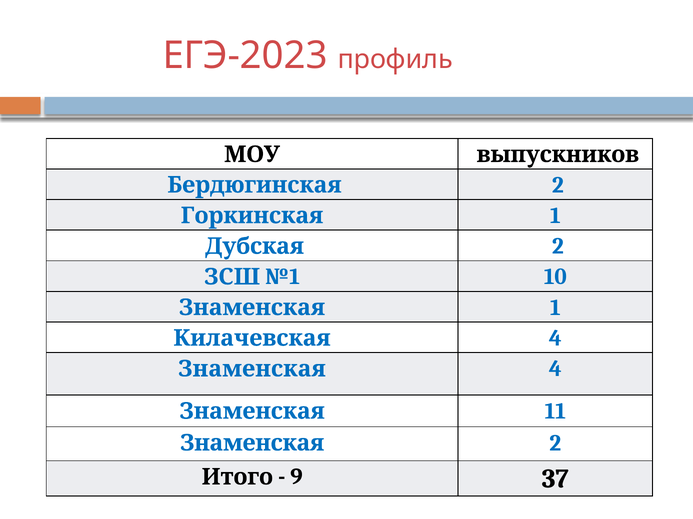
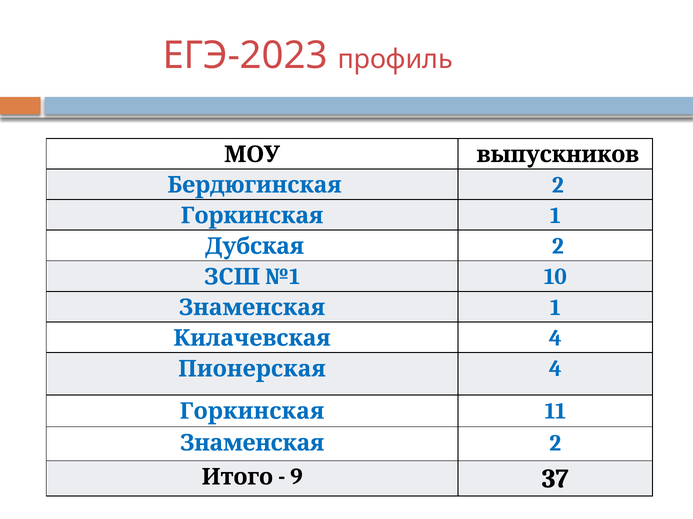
Знаменская: Знаменская -> Пионерская (252, 369)
Знаменская: Знаменская -> Горкинская (252, 412)
